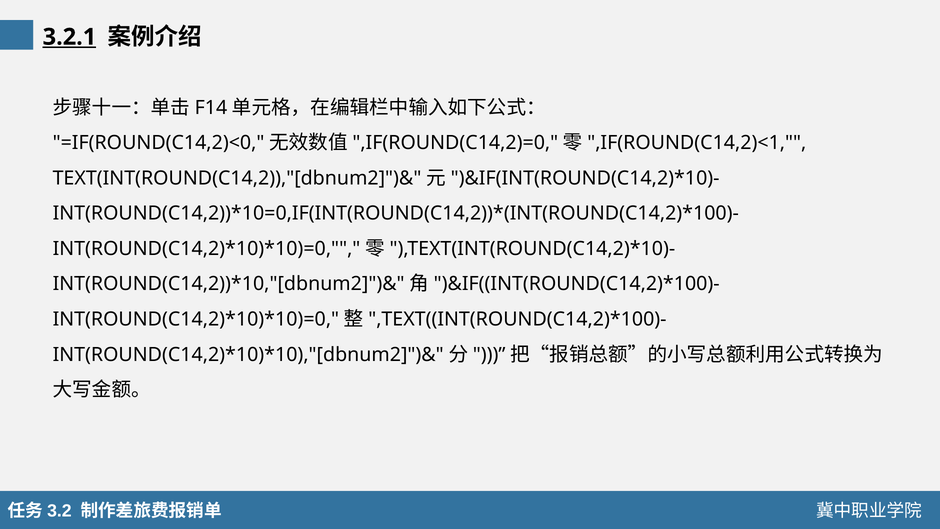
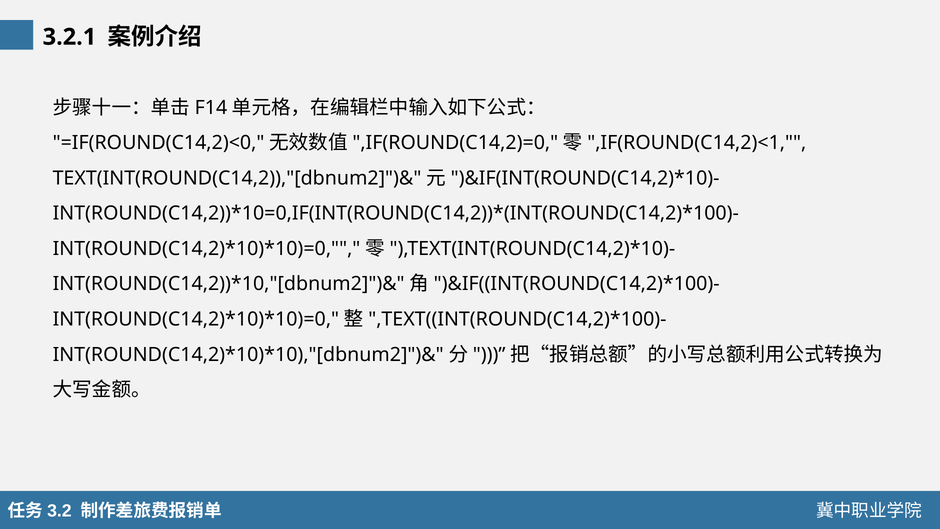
3.2.1 underline: present -> none (69, 37)
